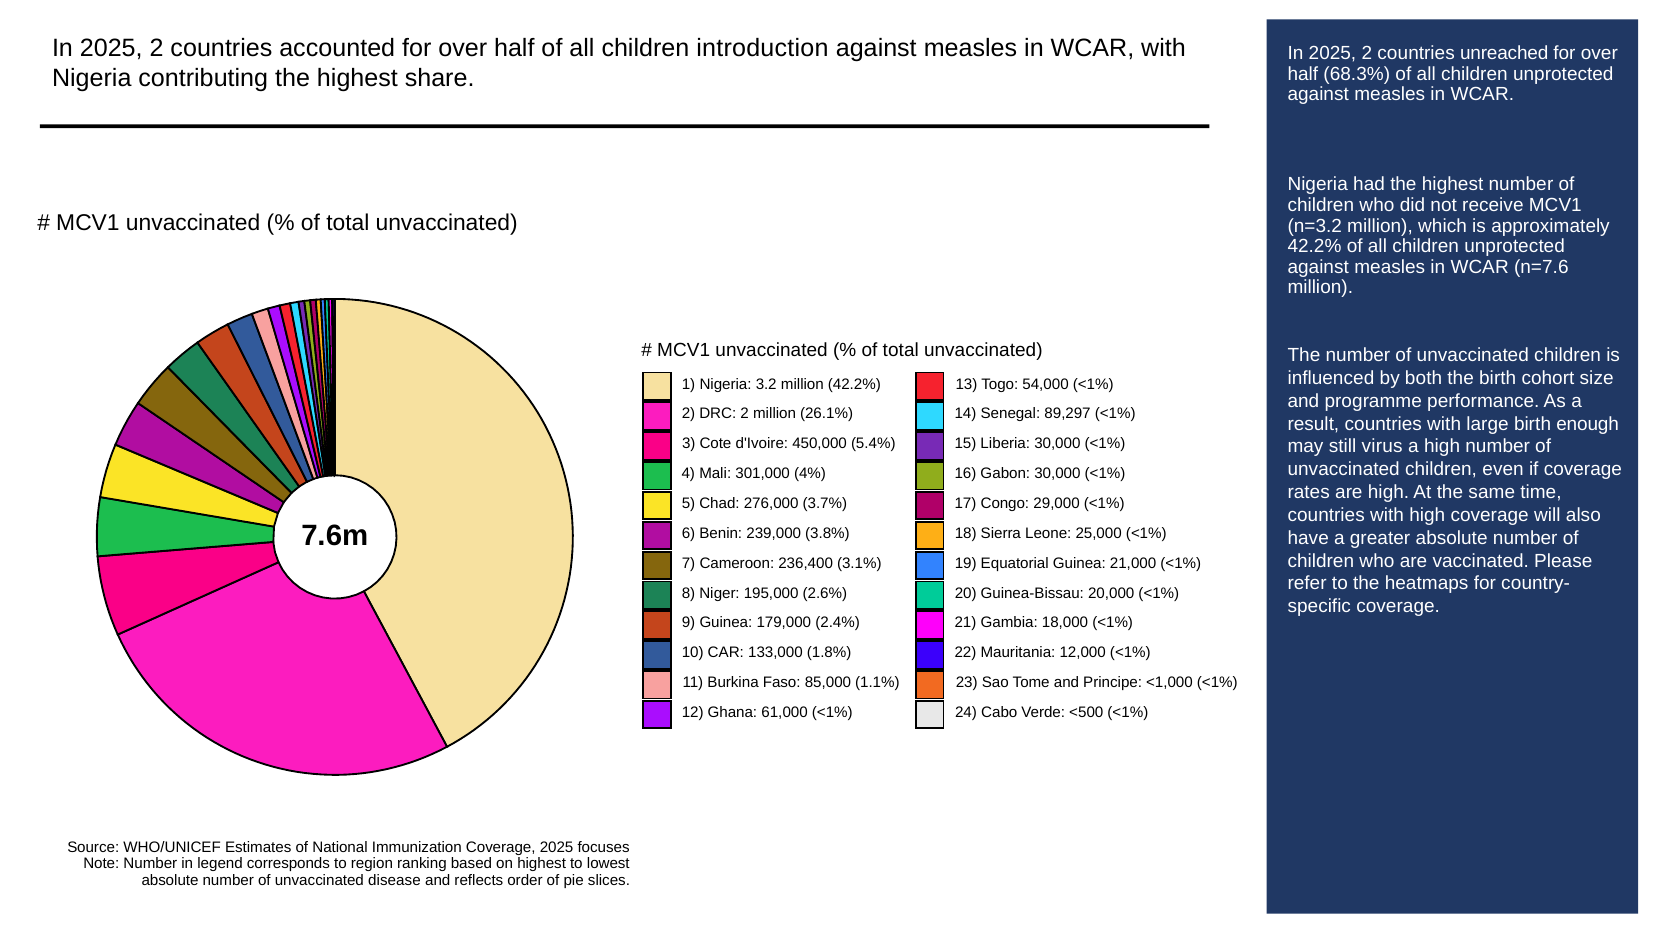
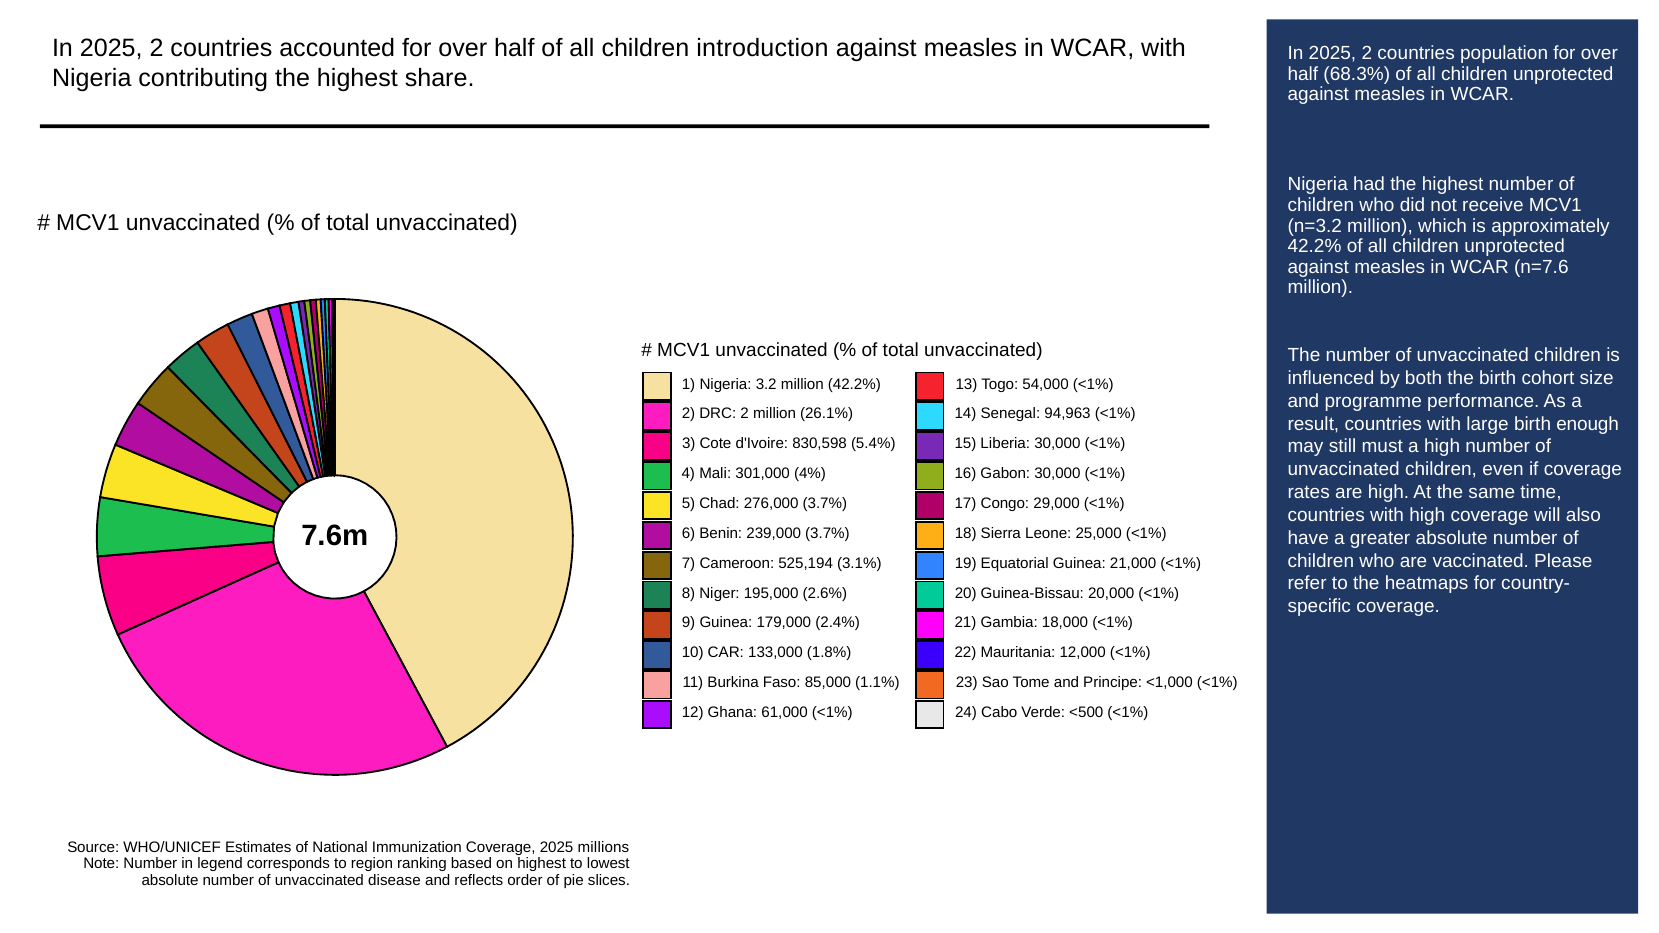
unreached: unreached -> population (1504, 54)
89,297: 89,297 -> 94,963 (1068, 414)
450,000: 450,000 -> 830,598 (820, 444)
virus: virus -> must (1382, 447)
239,000 3.8%: 3.8% -> 3.7% (827, 533)
236,400: 236,400 -> 525,194 (806, 563)
focuses: focuses -> millions (603, 847)
